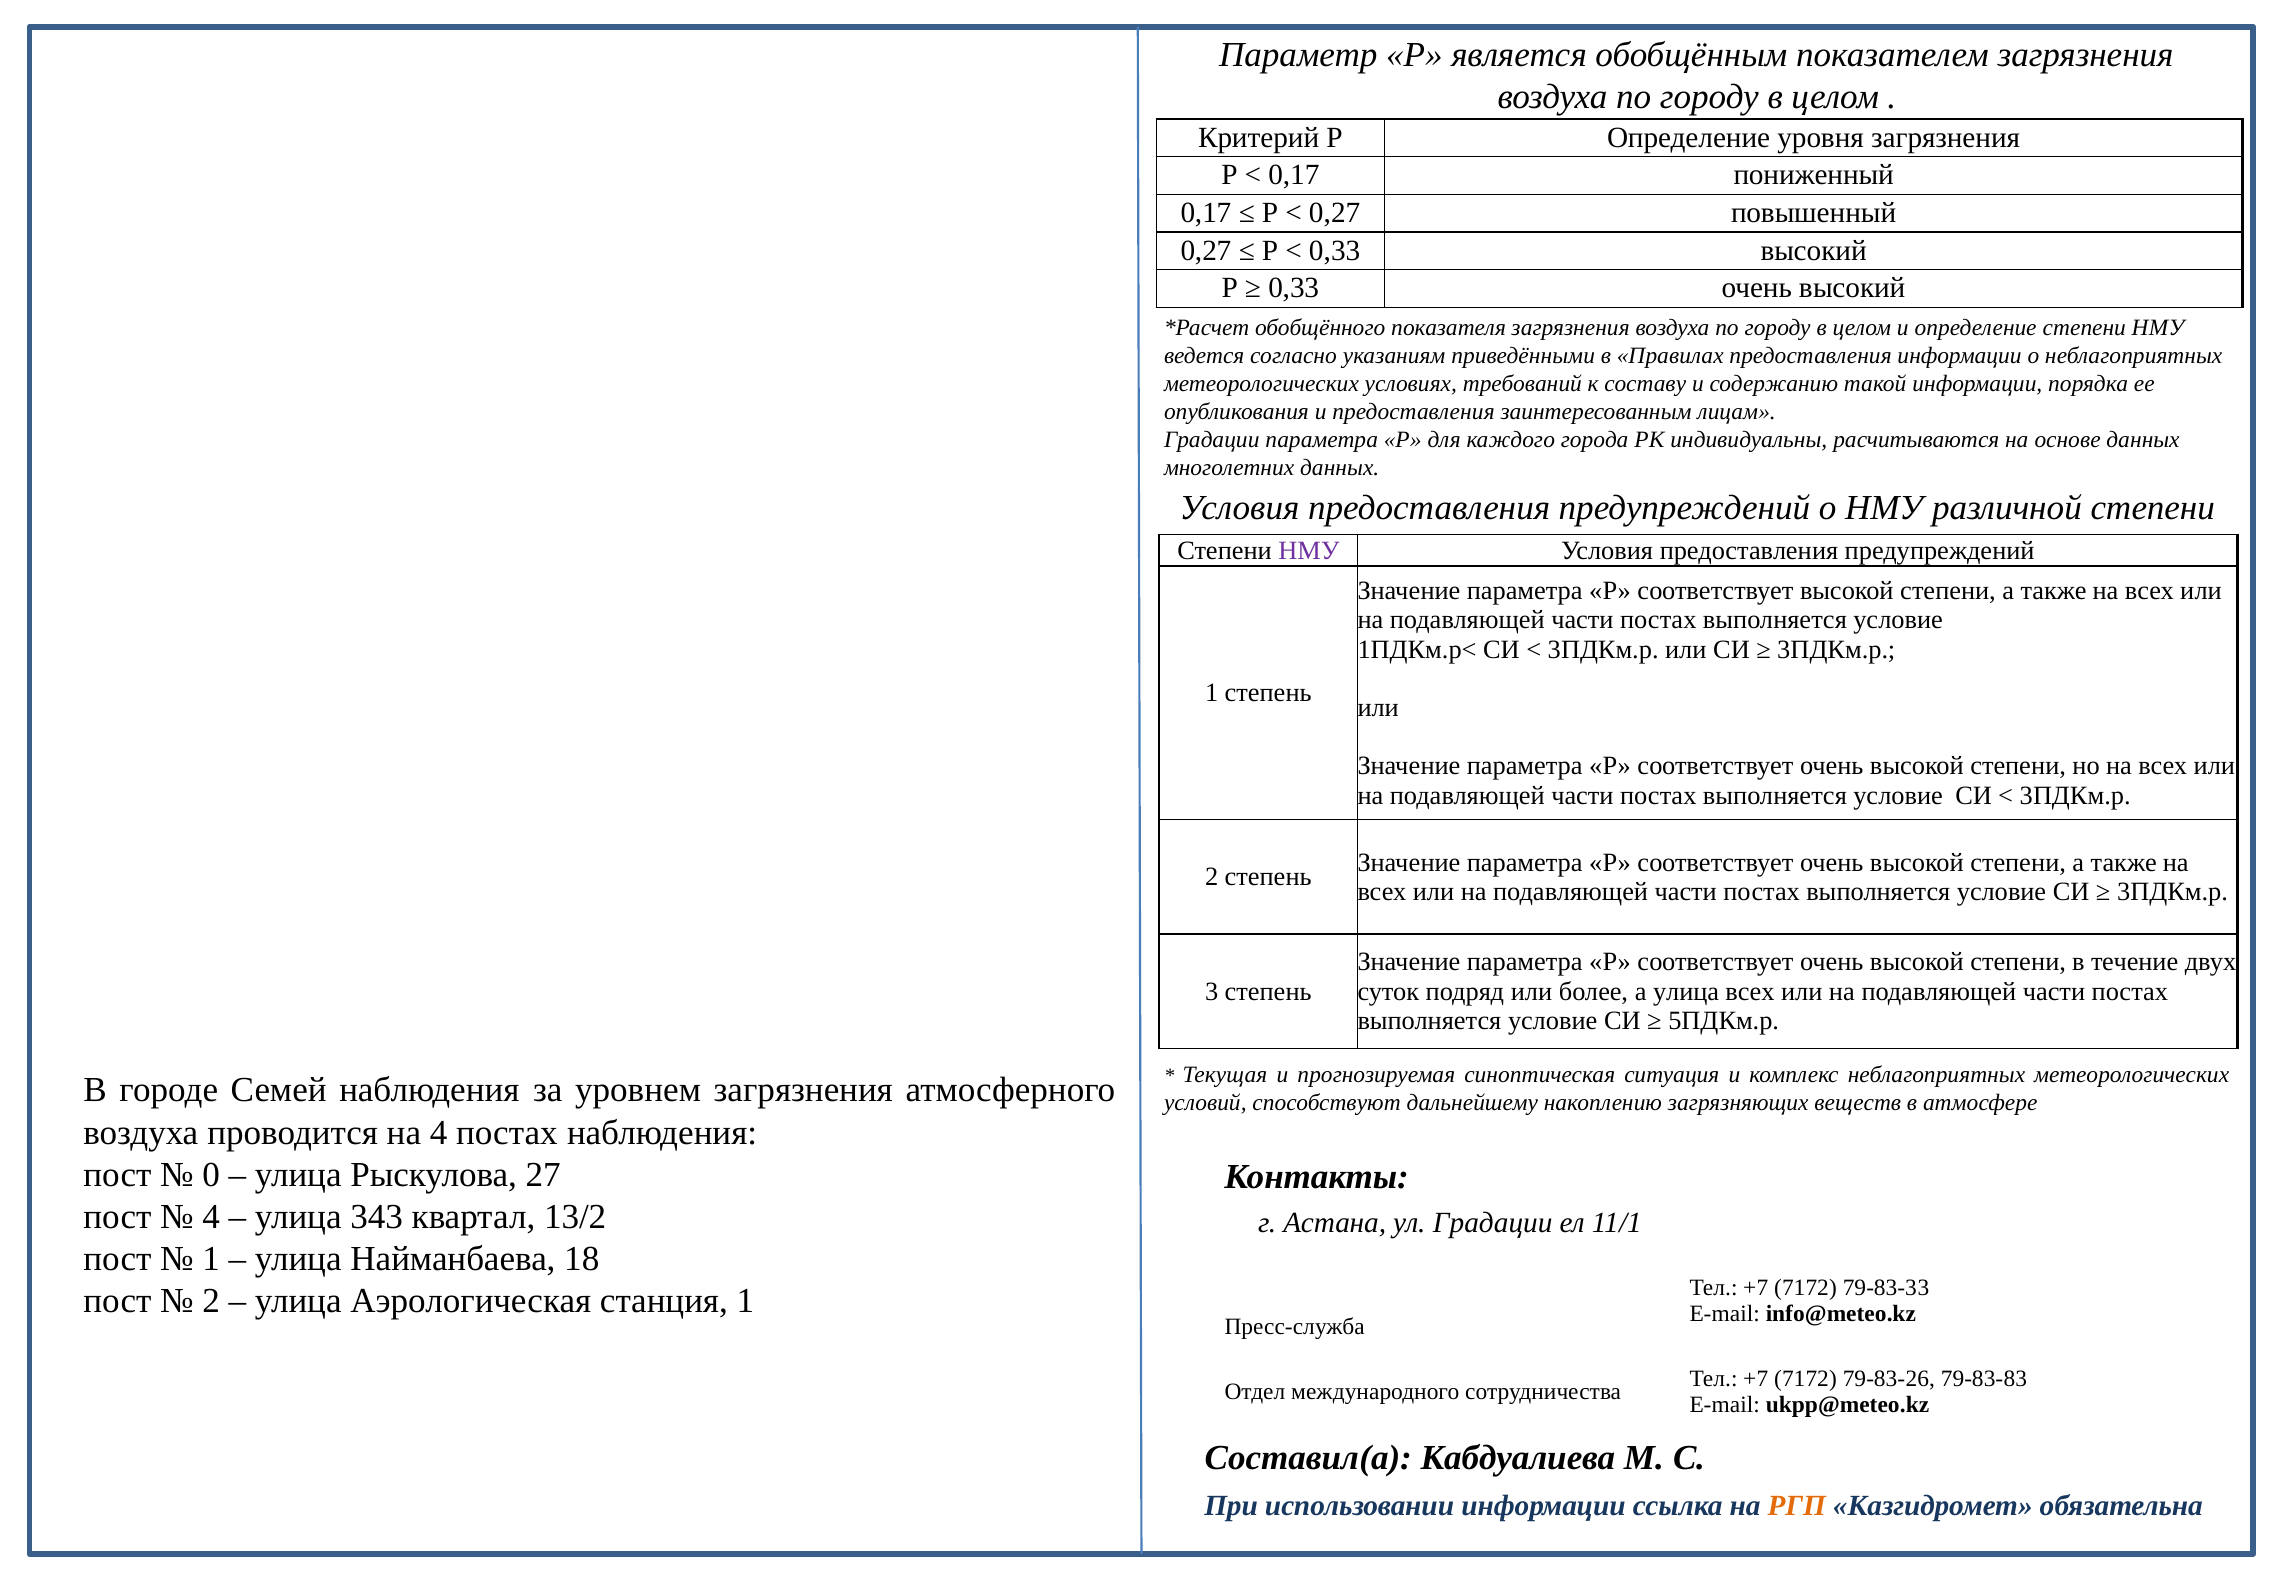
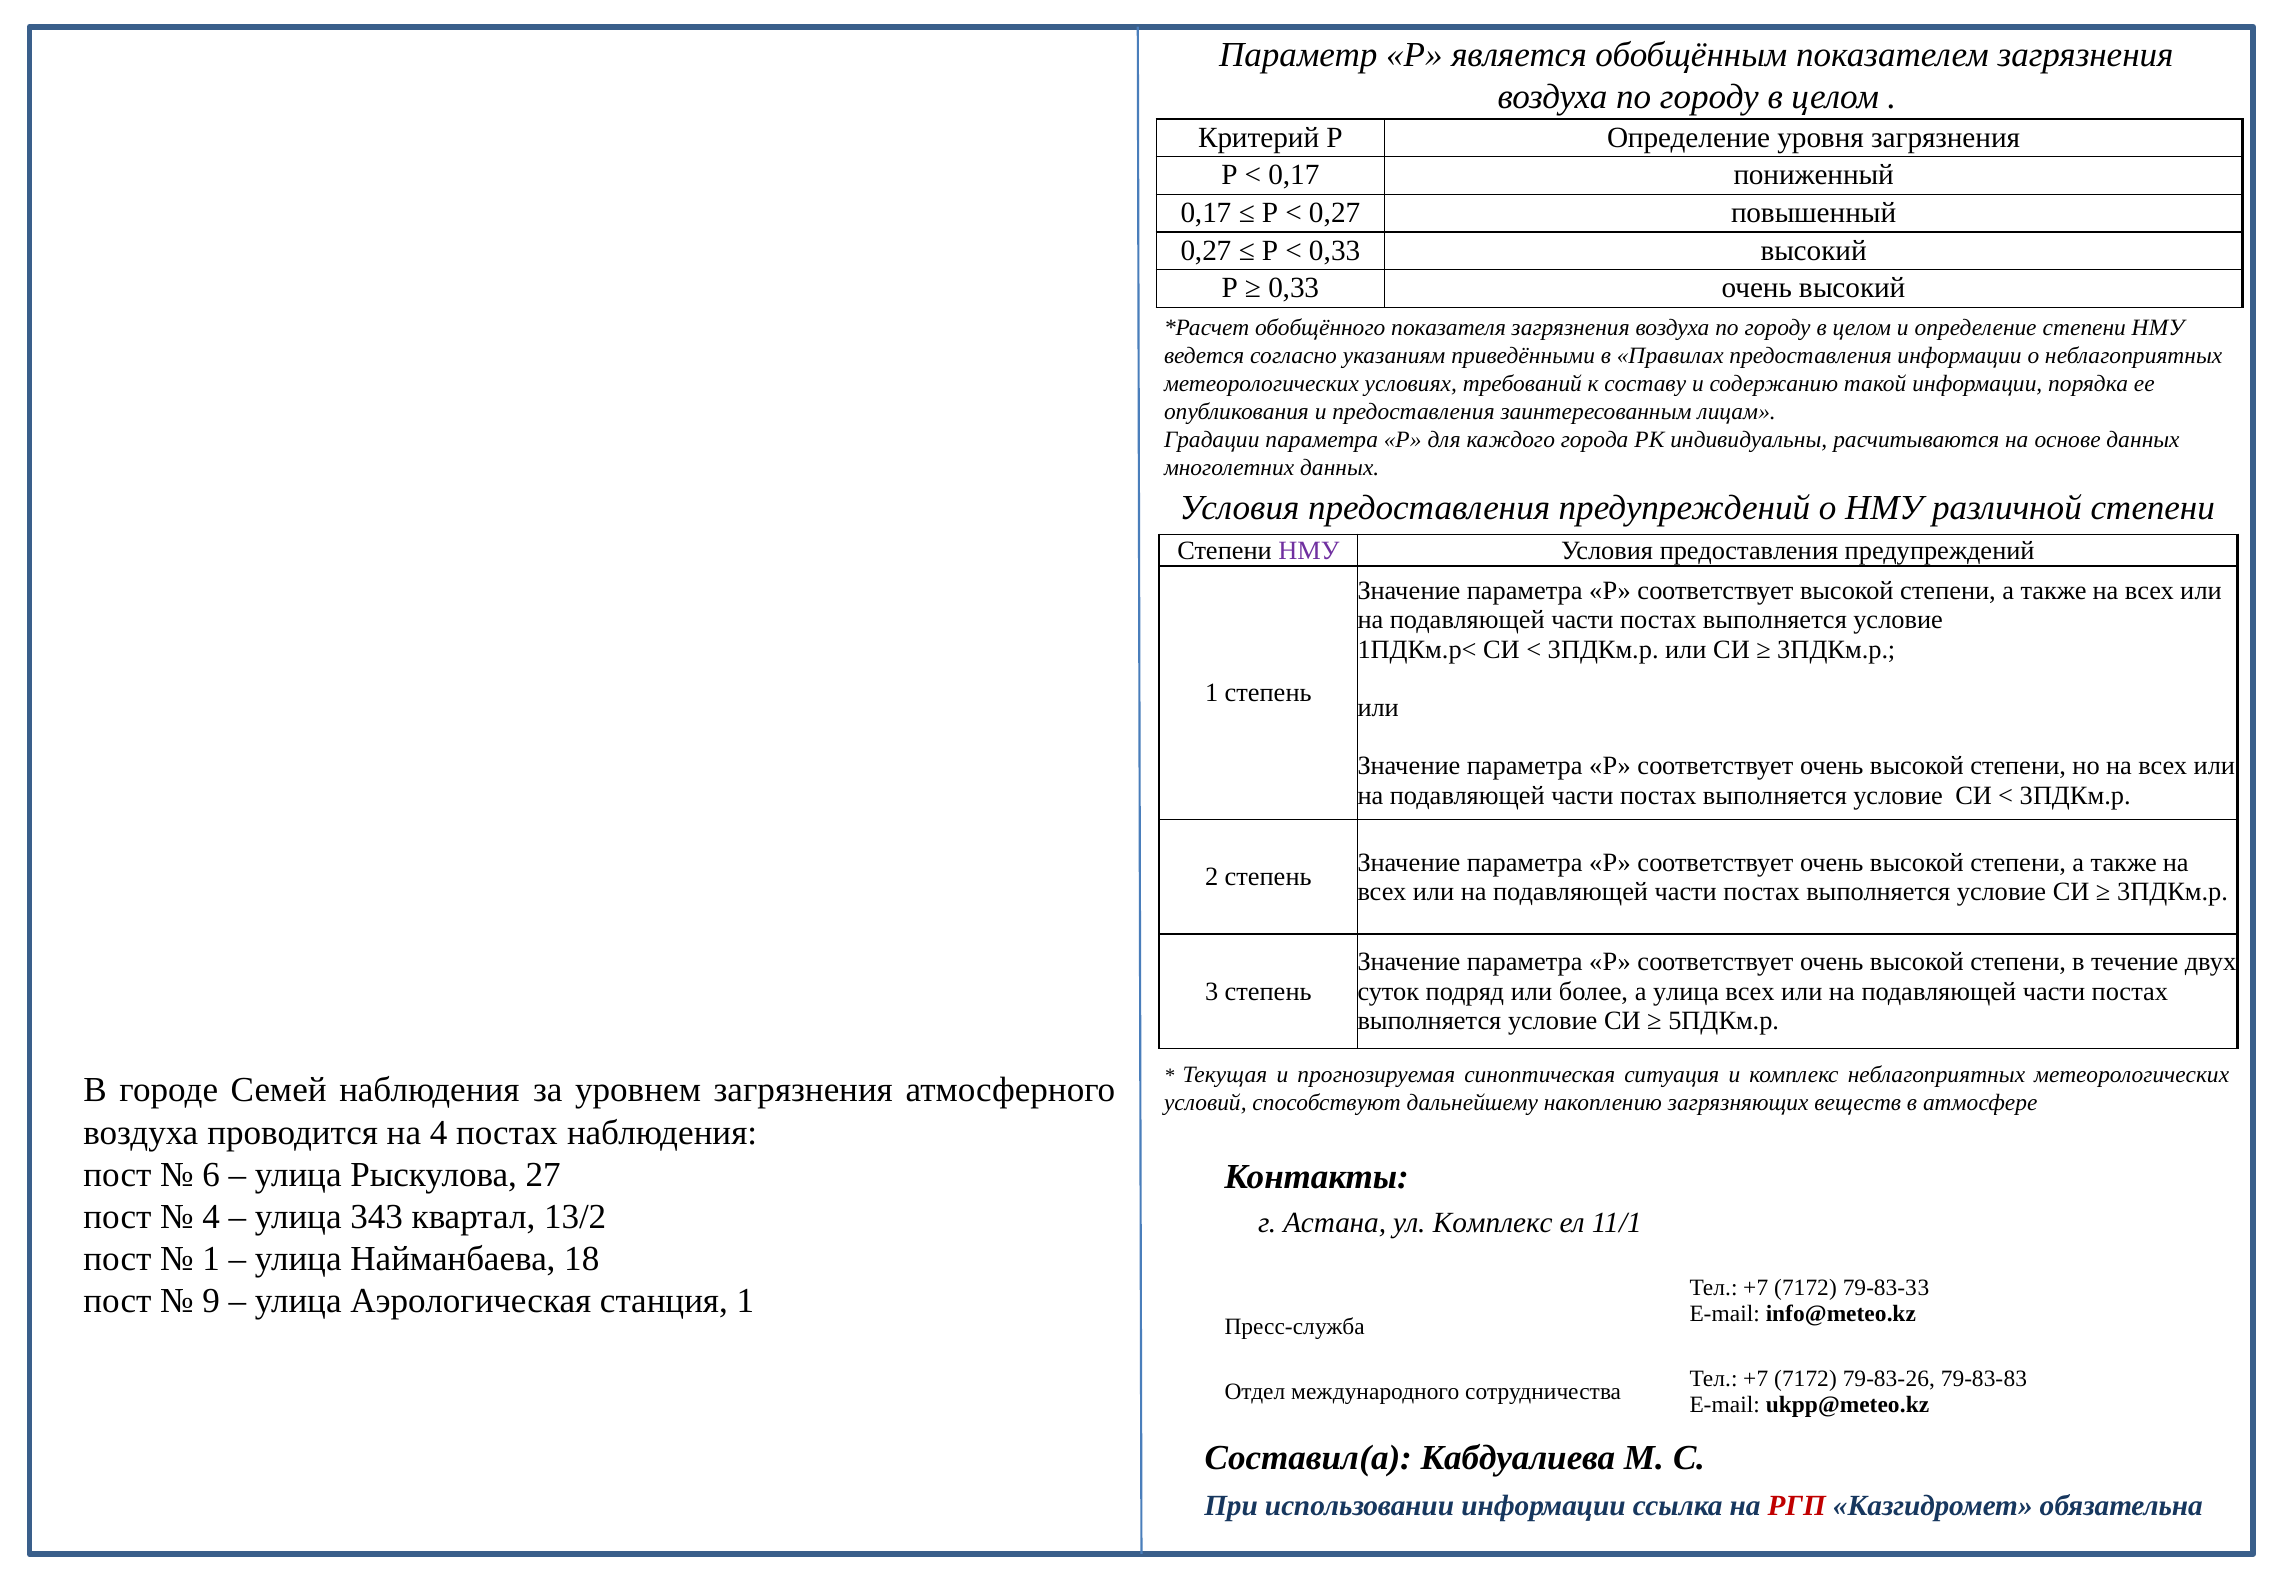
0: 0 -> 6 (211, 1174)
ул Градации: Градации -> Комплекс (1493, 1222)
2: 2 -> 9 (211, 1301)
РГП colour: orange -> red (1797, 1505)
